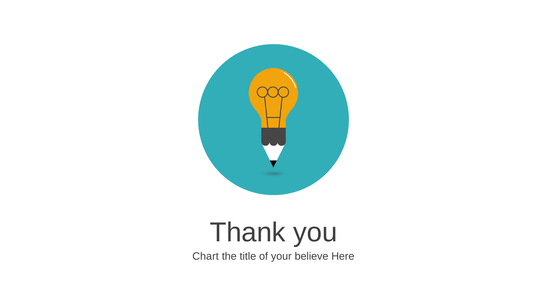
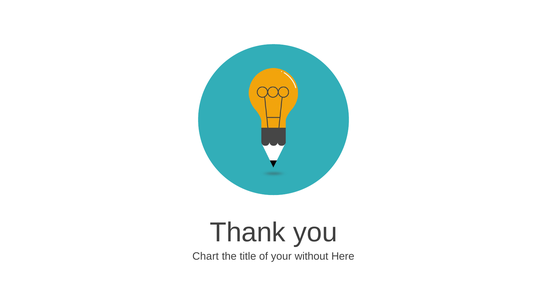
believe: believe -> without (312, 256)
